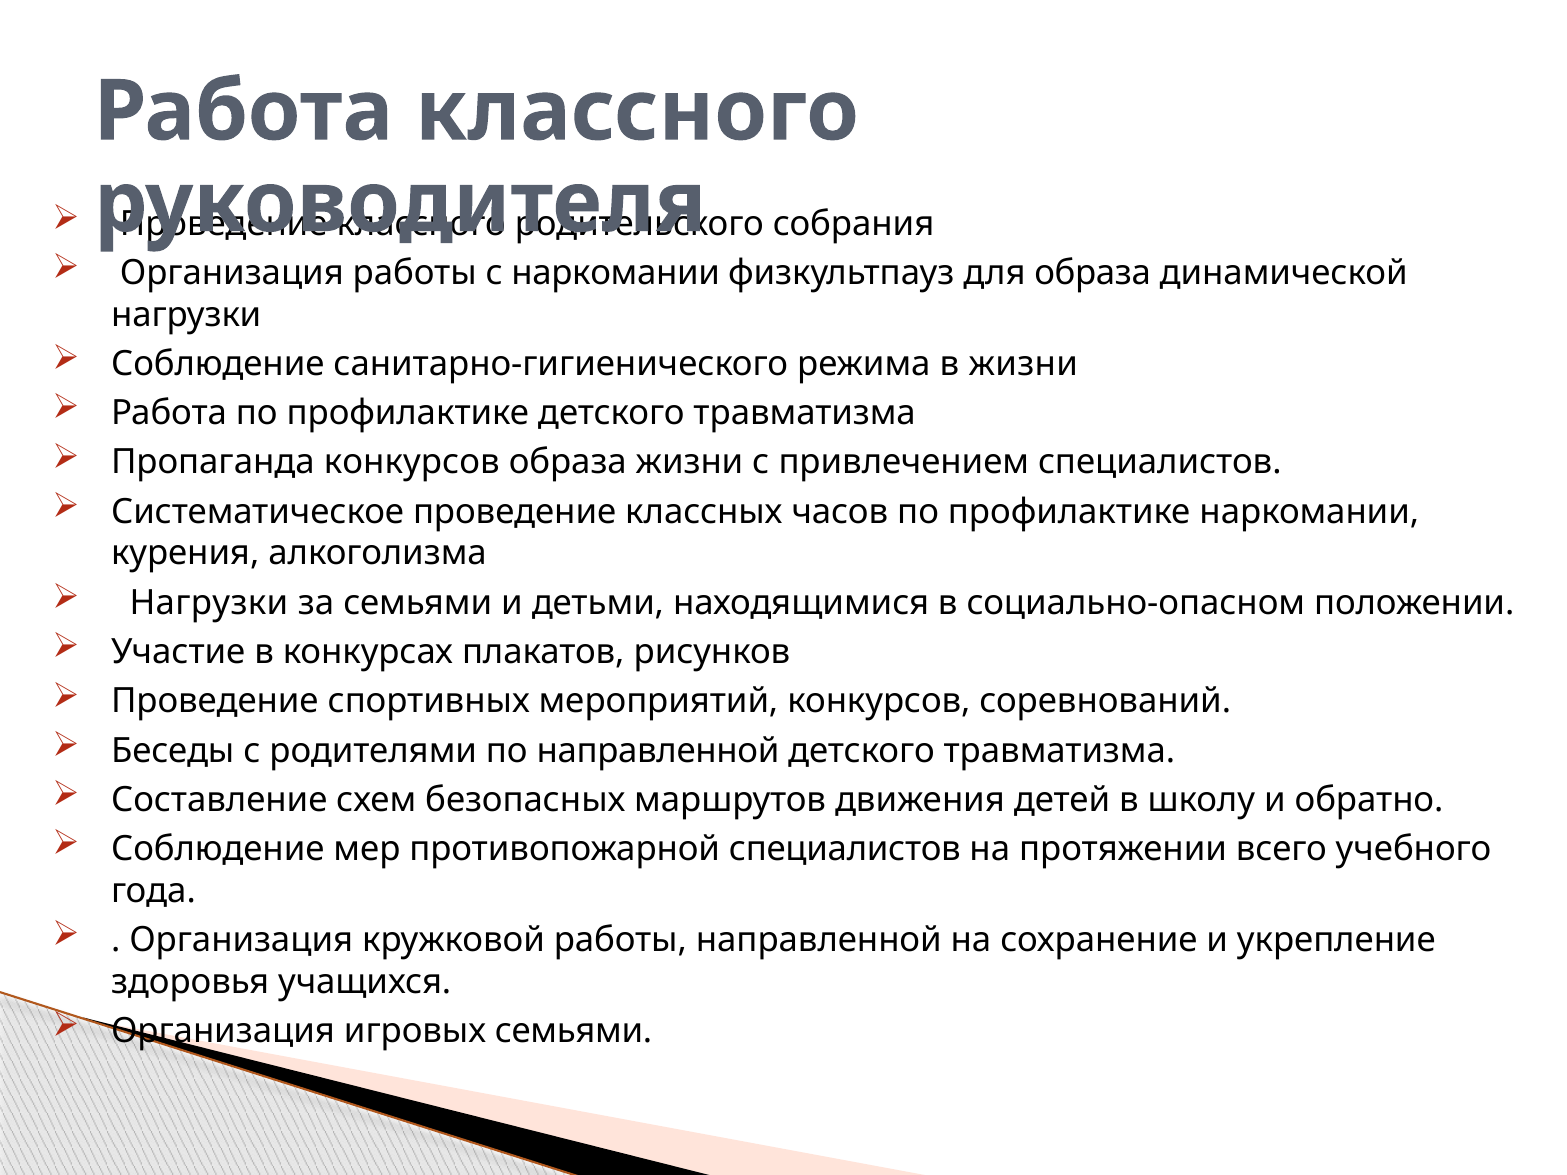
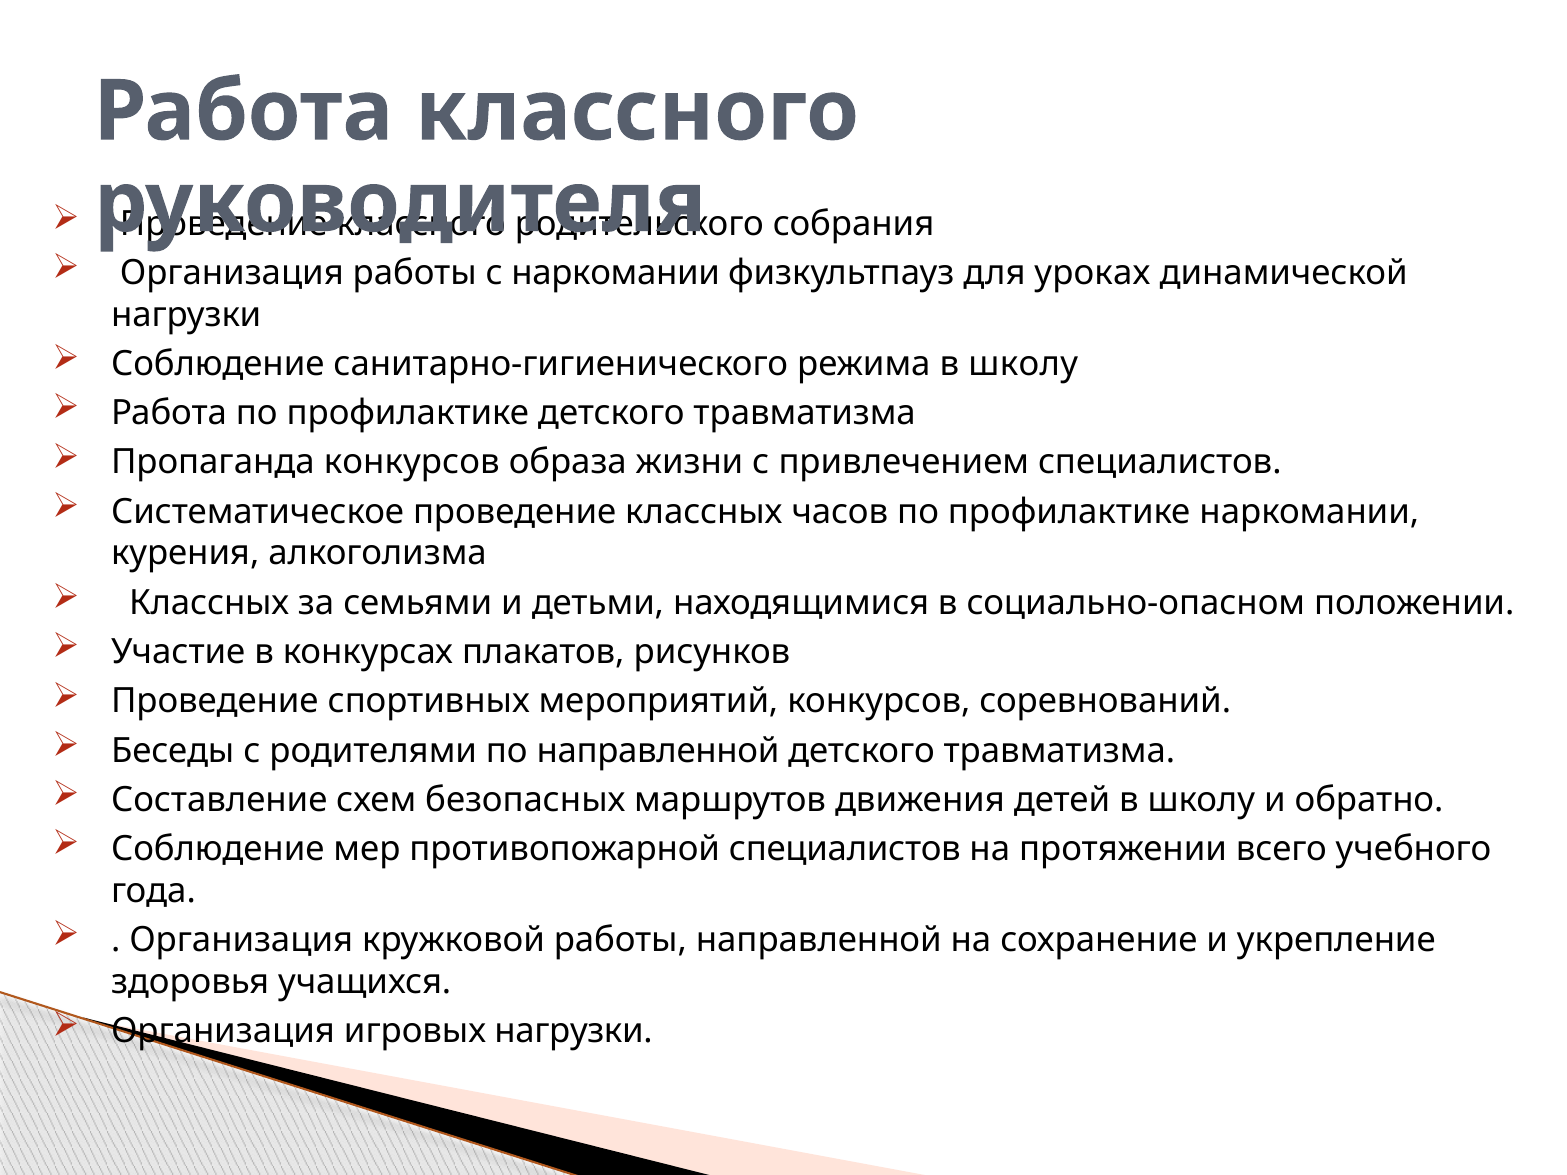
для образа: образа -> уроках (1092, 273)
режима в жизни: жизни -> школу (1023, 364)
Нагрузки: Нагрузки -> Классных (209, 603)
игровых семьями: семьями -> нагрузки (574, 1031)
